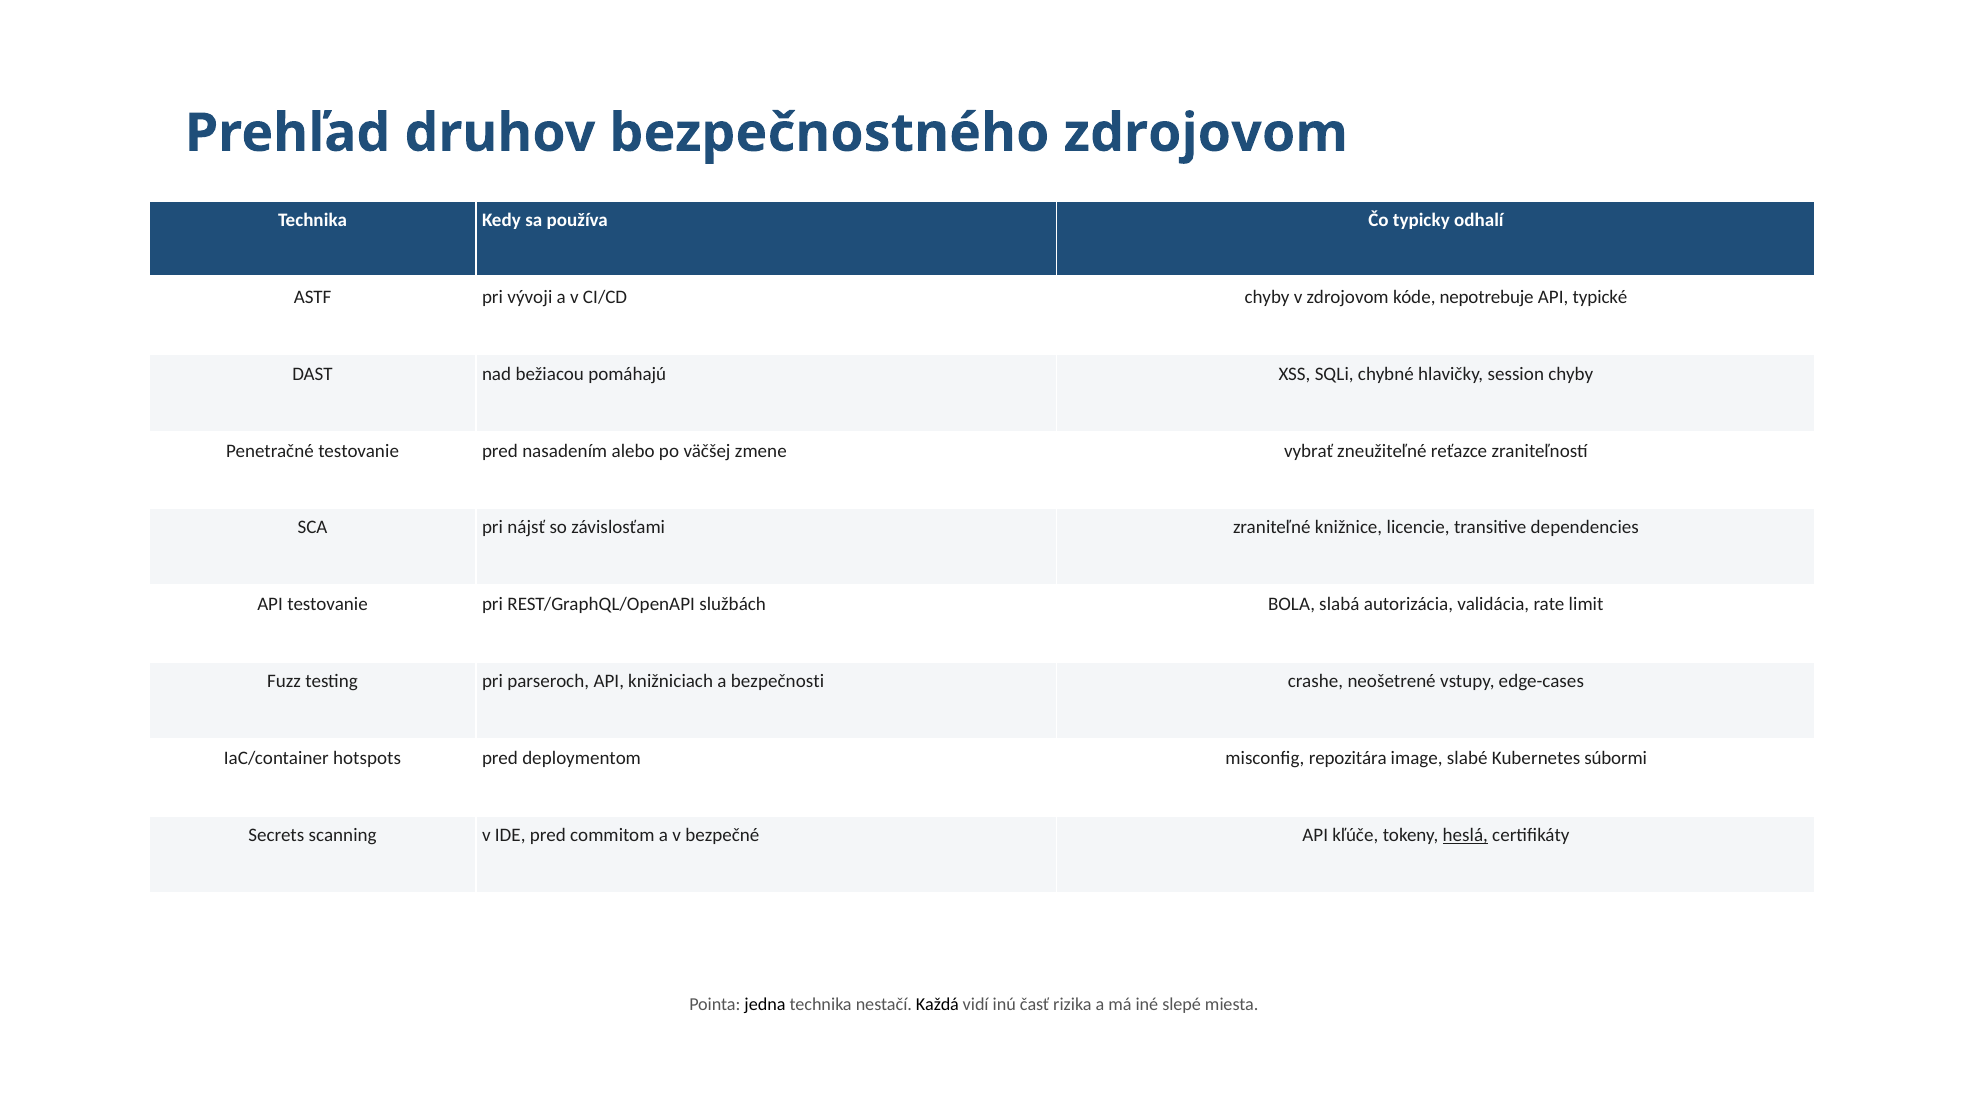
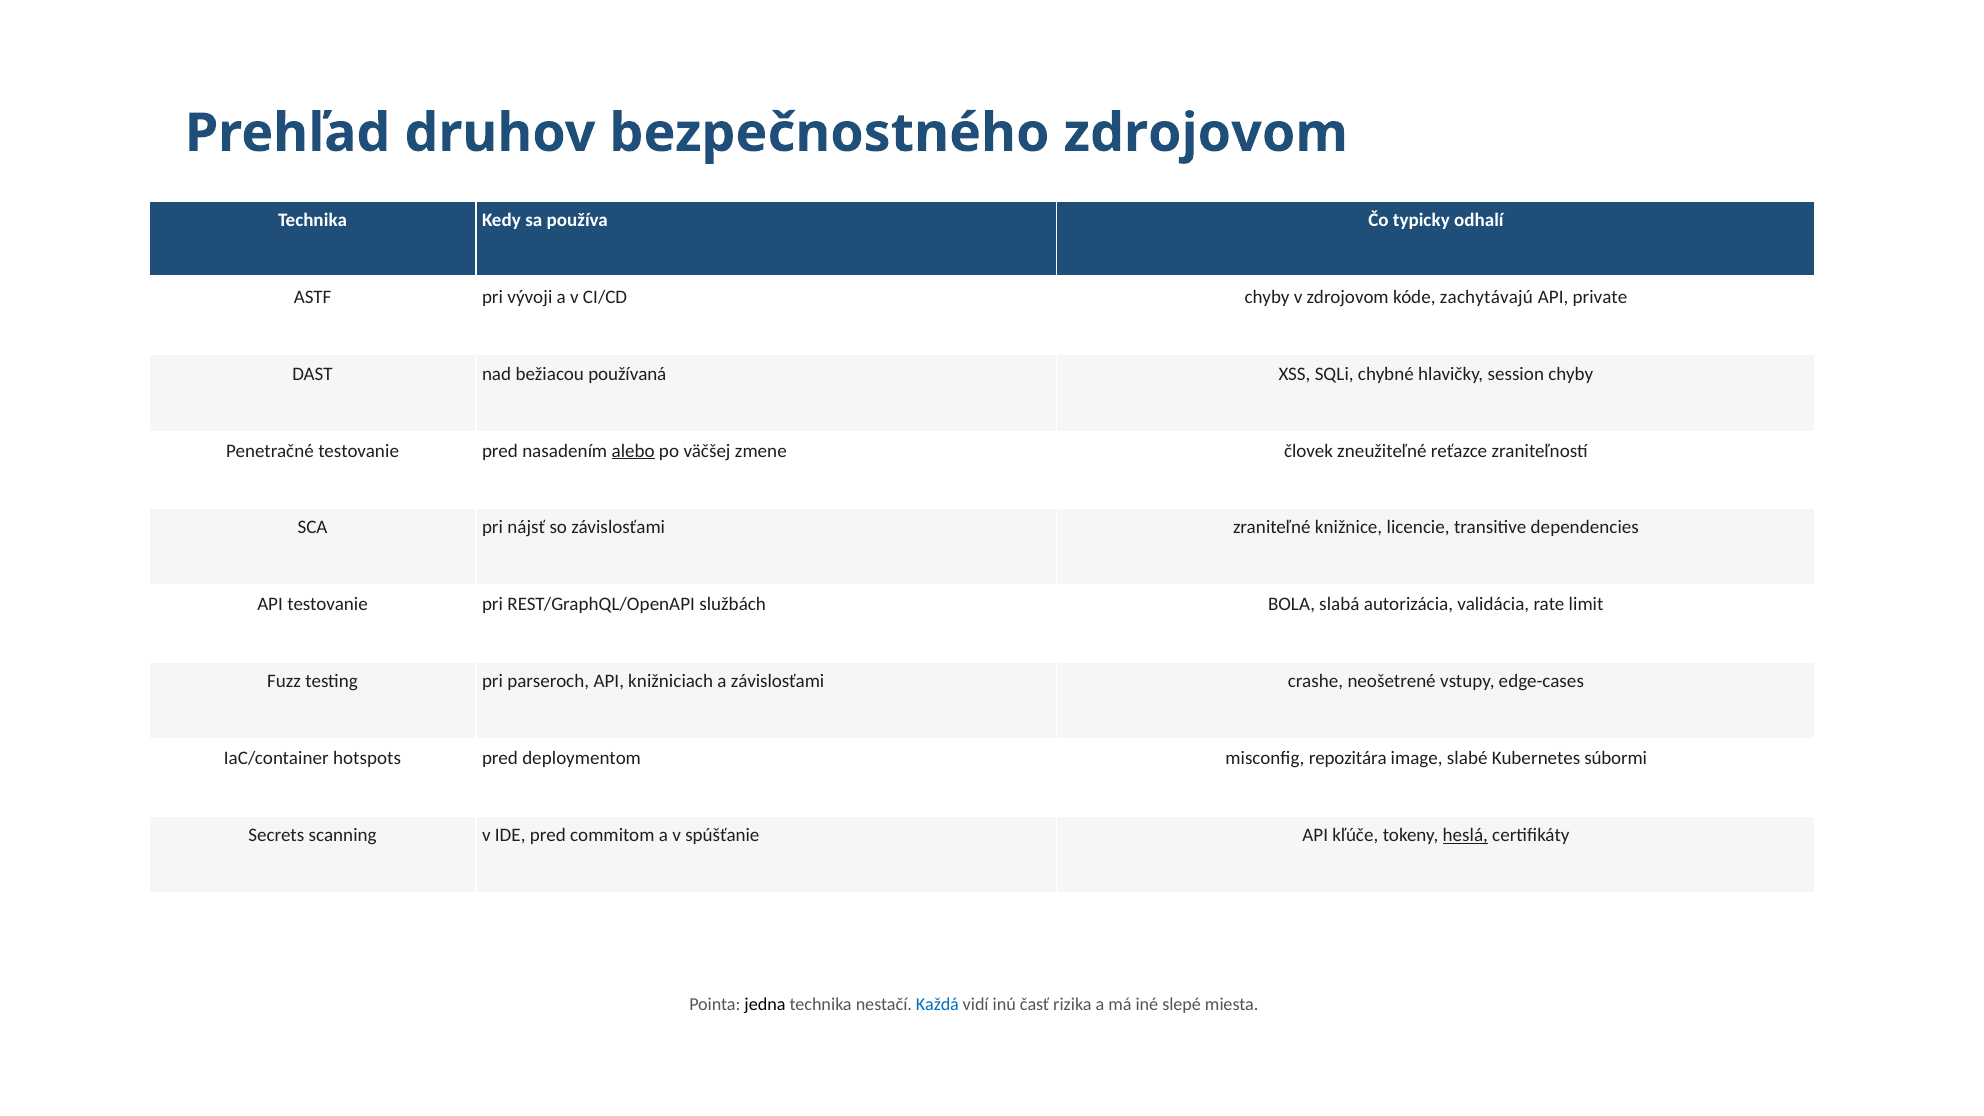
nepotrebuje: nepotrebuje -> zachytávajú (1486, 297)
typické: typické -> private (1600, 297)
pomáhajú: pomáhajú -> používaná (627, 374)
alebo underline: none -> present (633, 451)
vybrať: vybrať -> človek (1309, 451)
a bezpečnosti: bezpečnosti -> závislosťami (778, 681)
bezpečné: bezpečné -> spúšťanie (722, 835)
Každá colour: black -> blue (937, 1004)
